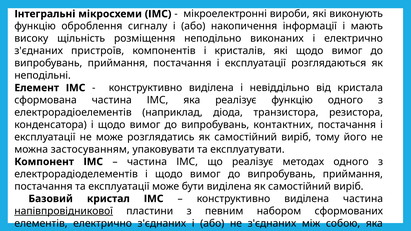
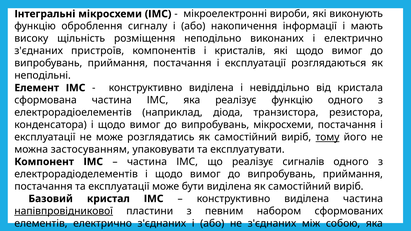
випробувань контактних: контактних -> мікросхеми (284, 125)
тому underline: none -> present (327, 137)
методах: методах -> сигналів (303, 162)
